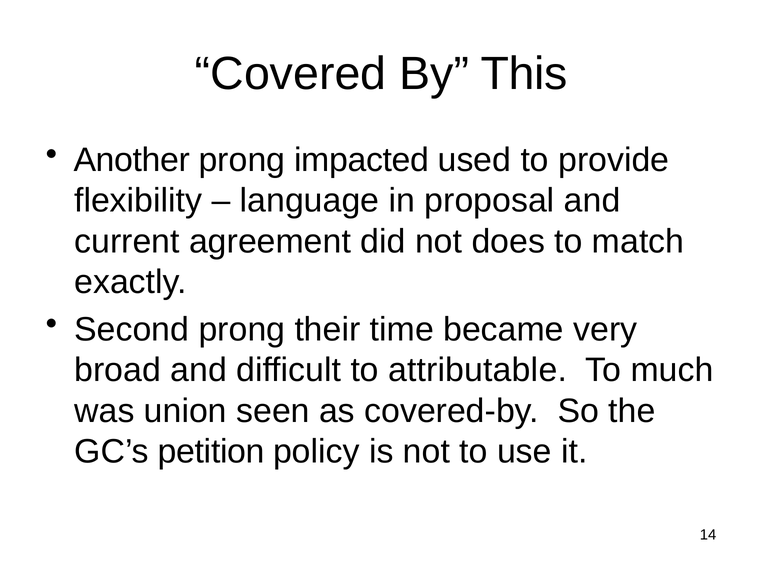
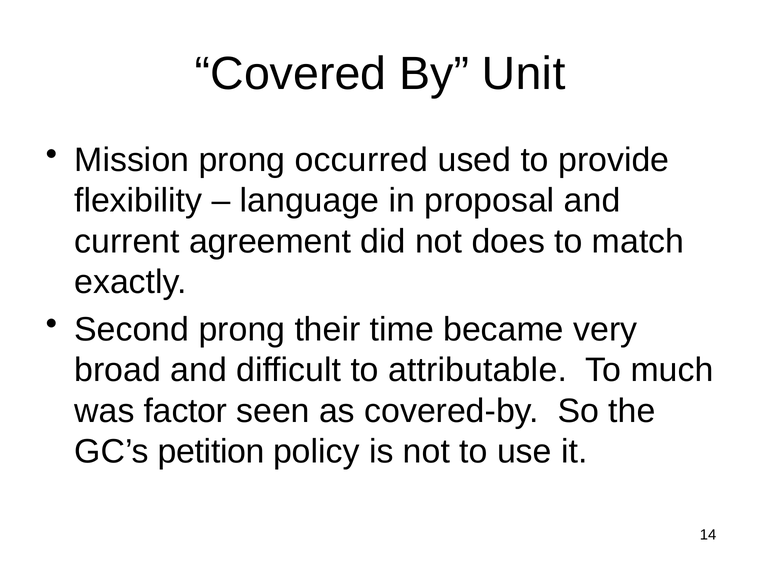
This: This -> Unit (524, 74)
Another: Another -> Mission (132, 160)
impacted: impacted -> occurred (361, 160)
union: union -> factor (185, 411)
